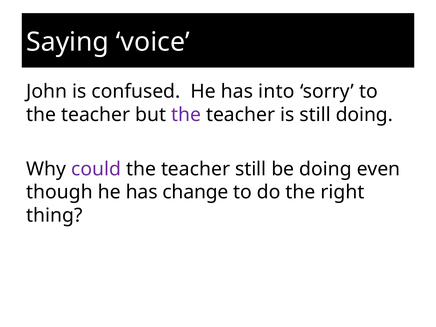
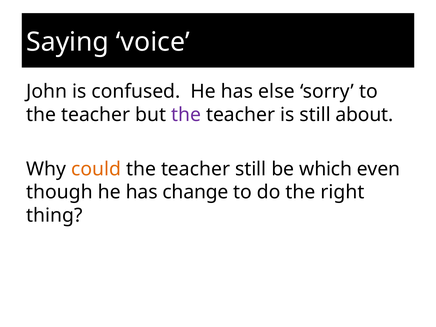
into: into -> else (276, 91)
still doing: doing -> about (364, 115)
could colour: purple -> orange (96, 169)
be doing: doing -> which (326, 169)
